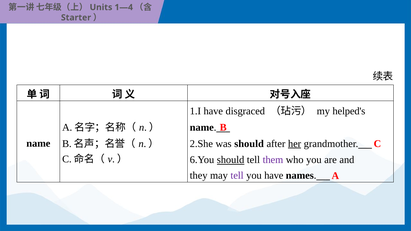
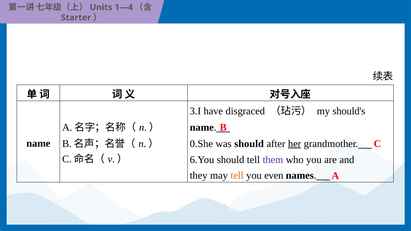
1.I: 1.I -> 3.I (195, 111)
helped's: helped's -> should's (349, 111)
2.She: 2.She -> 0.She (201, 144)
should underline: present -> none (231, 160)
tell colour: purple -> orange (237, 175)
you have: have -> even (274, 175)
